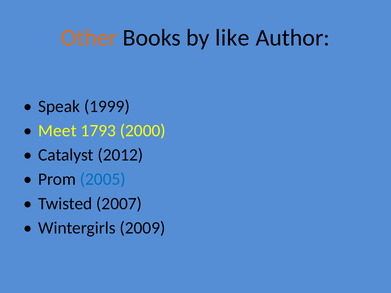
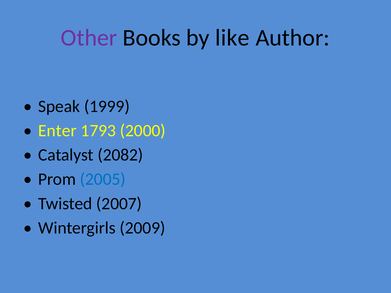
Other colour: orange -> purple (89, 38)
Meet: Meet -> Enter (57, 131)
2012: 2012 -> 2082 (120, 155)
